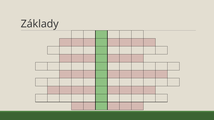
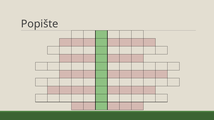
Základy: Základy -> Popište (40, 24)
